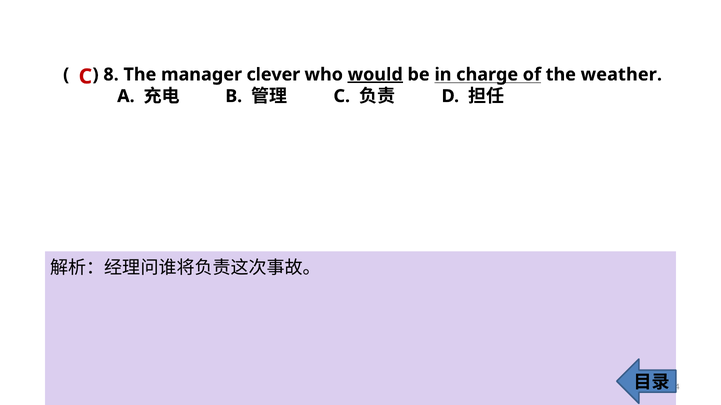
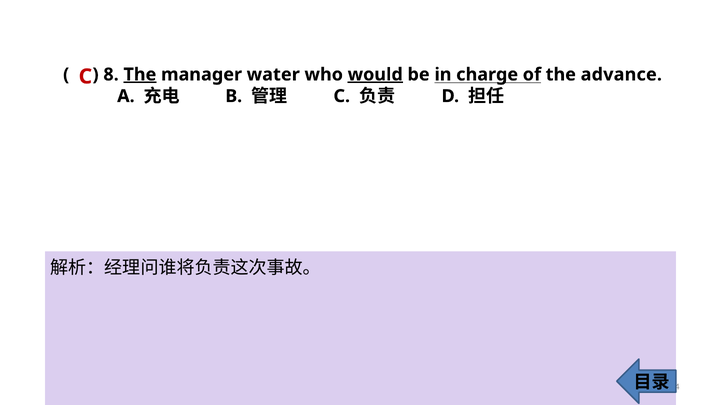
The underline: none -> present (140, 75)
clever: clever -> water (273, 75)
weather: weather -> advance (621, 75)
